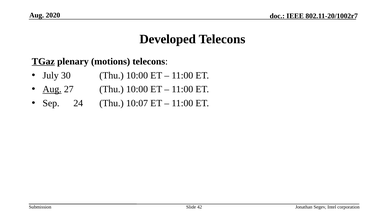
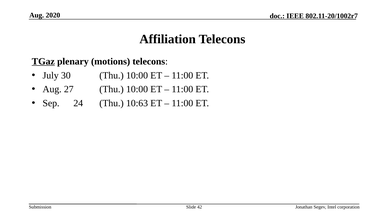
Developed: Developed -> Affiliation (168, 39)
Aug underline: present -> none (52, 90)
10:07: 10:07 -> 10:63 (137, 103)
